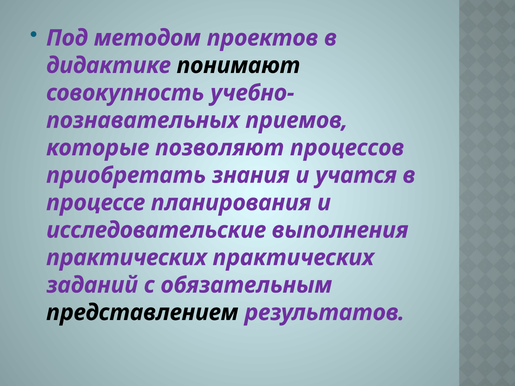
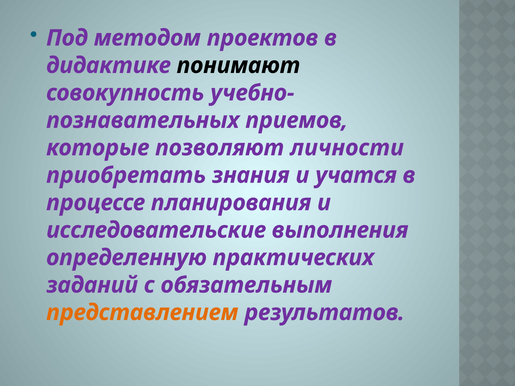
процессов: процессов -> личности (347, 148)
практических: практических -> определенную (127, 258)
представлением colour: black -> orange (142, 313)
